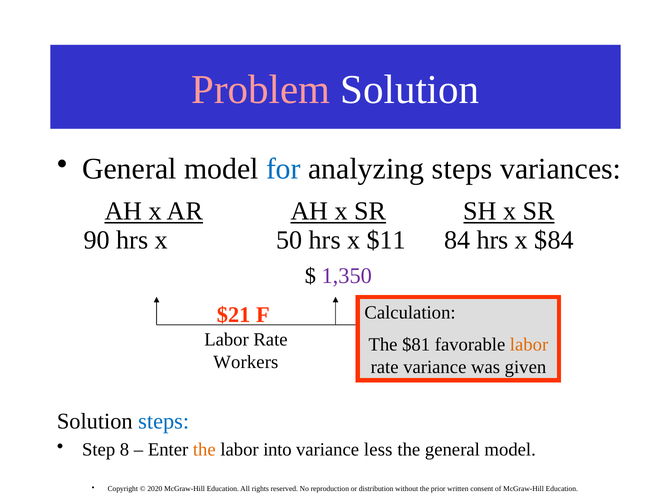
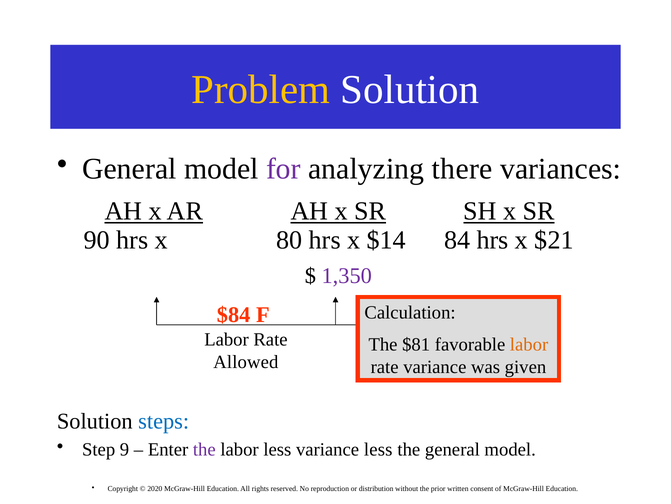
Problem colour: pink -> yellow (261, 90)
for colour: blue -> purple (283, 169)
analyzing steps: steps -> there (462, 169)
50: 50 -> 80 (289, 240)
$11: $11 -> $14 (386, 240)
$84: $84 -> $21 (554, 240)
$21: $21 -> $84 (234, 315)
Workers: Workers -> Allowed (246, 361)
8: 8 -> 9 (125, 449)
the colour: orange -> purple (204, 449)
labor into: into -> less (277, 449)
